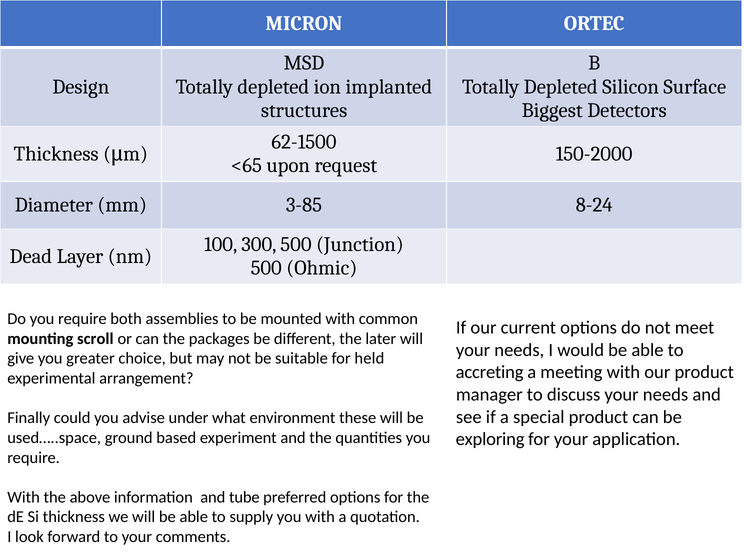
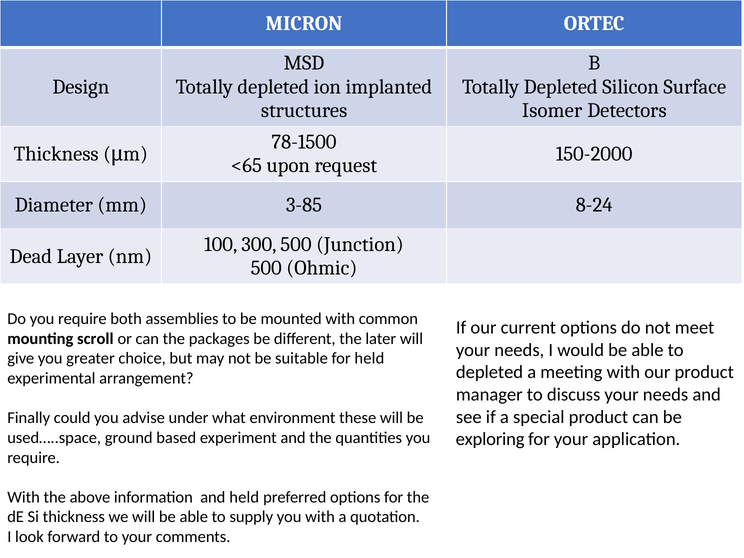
Biggest: Biggest -> Isomer (552, 111)
62-1500: 62-1500 -> 78-1500 (304, 142)
accreting: accreting -> depleted (490, 372)
and tube: tube -> held (244, 497)
